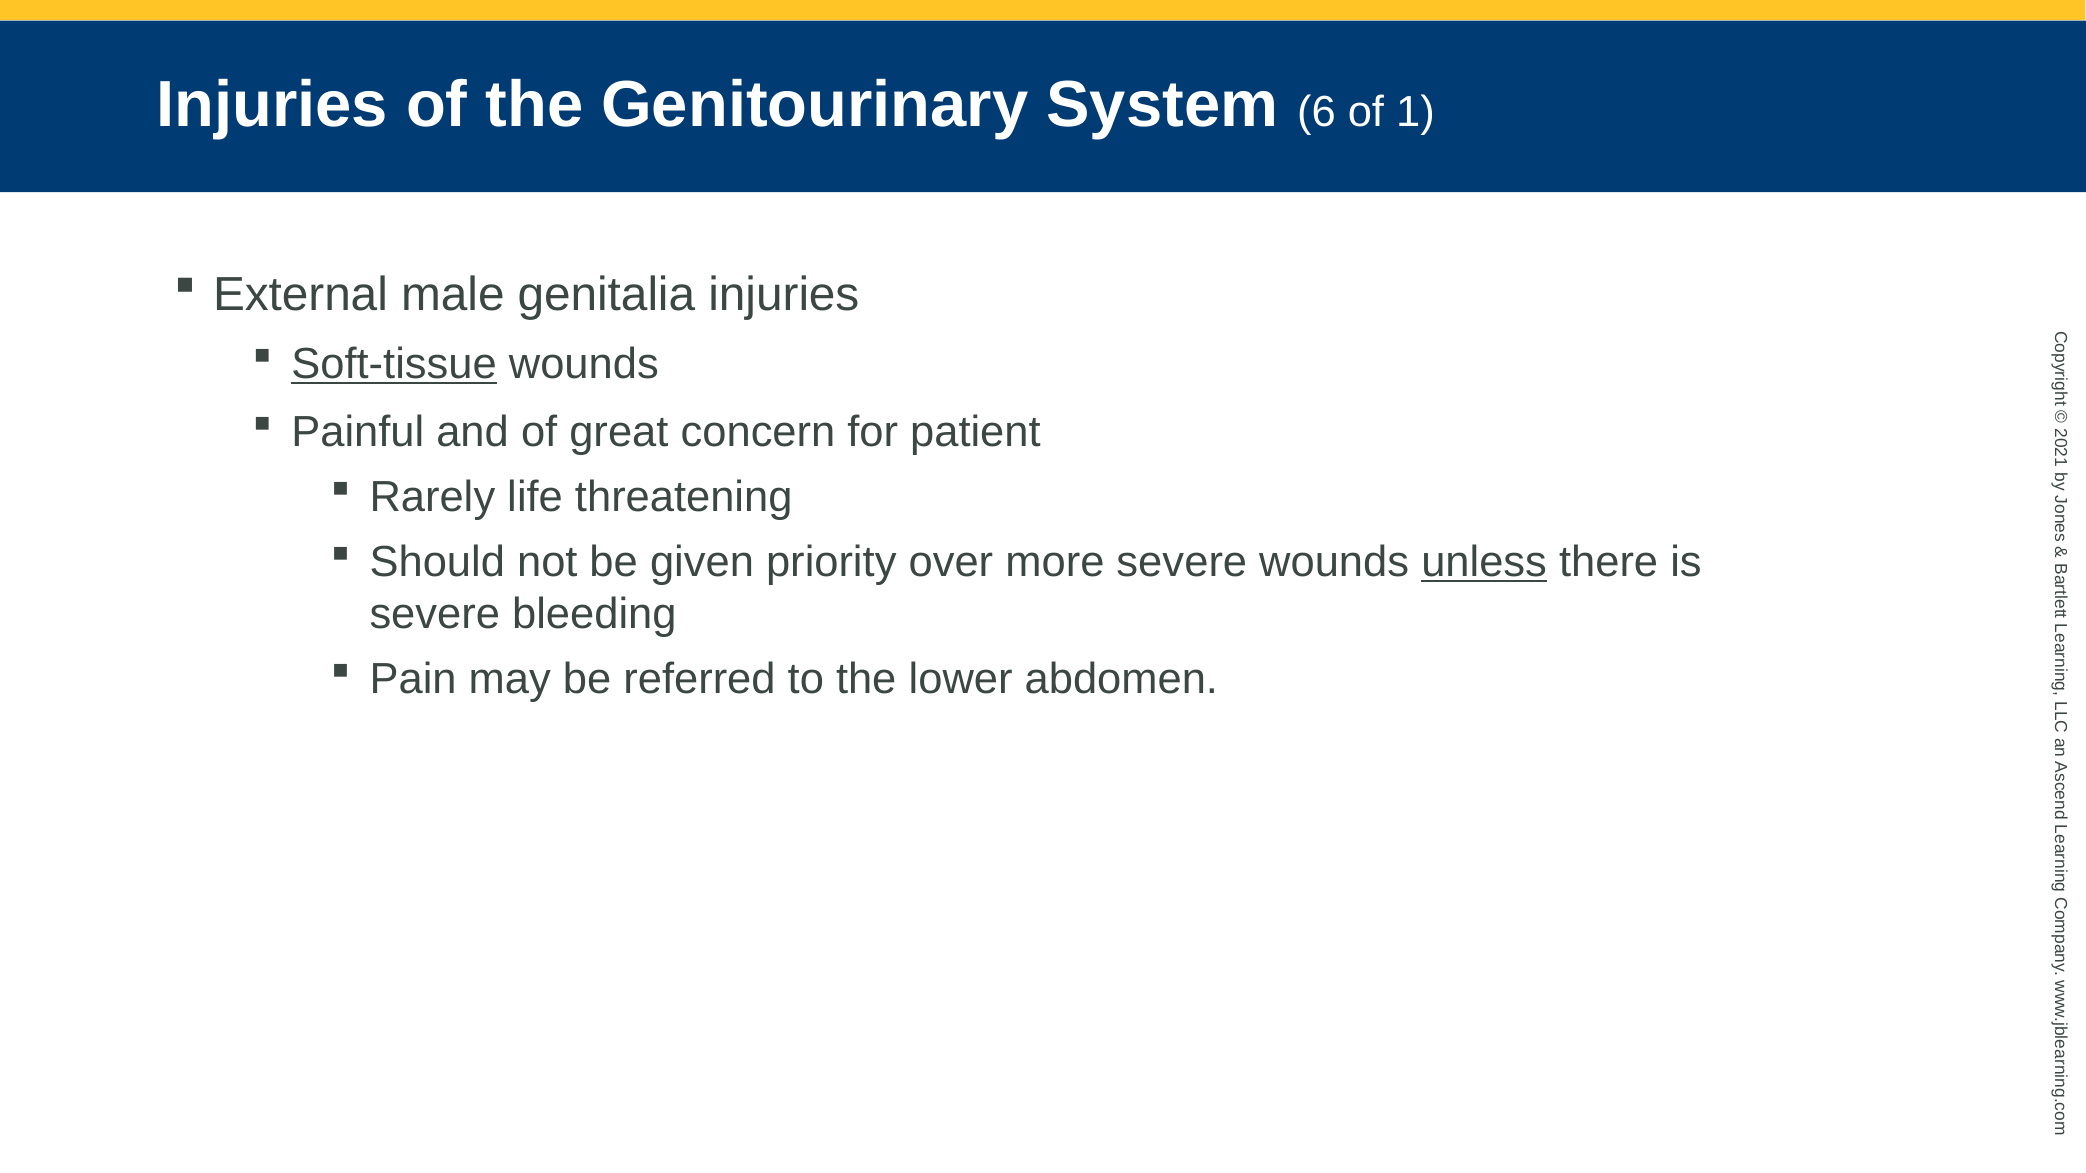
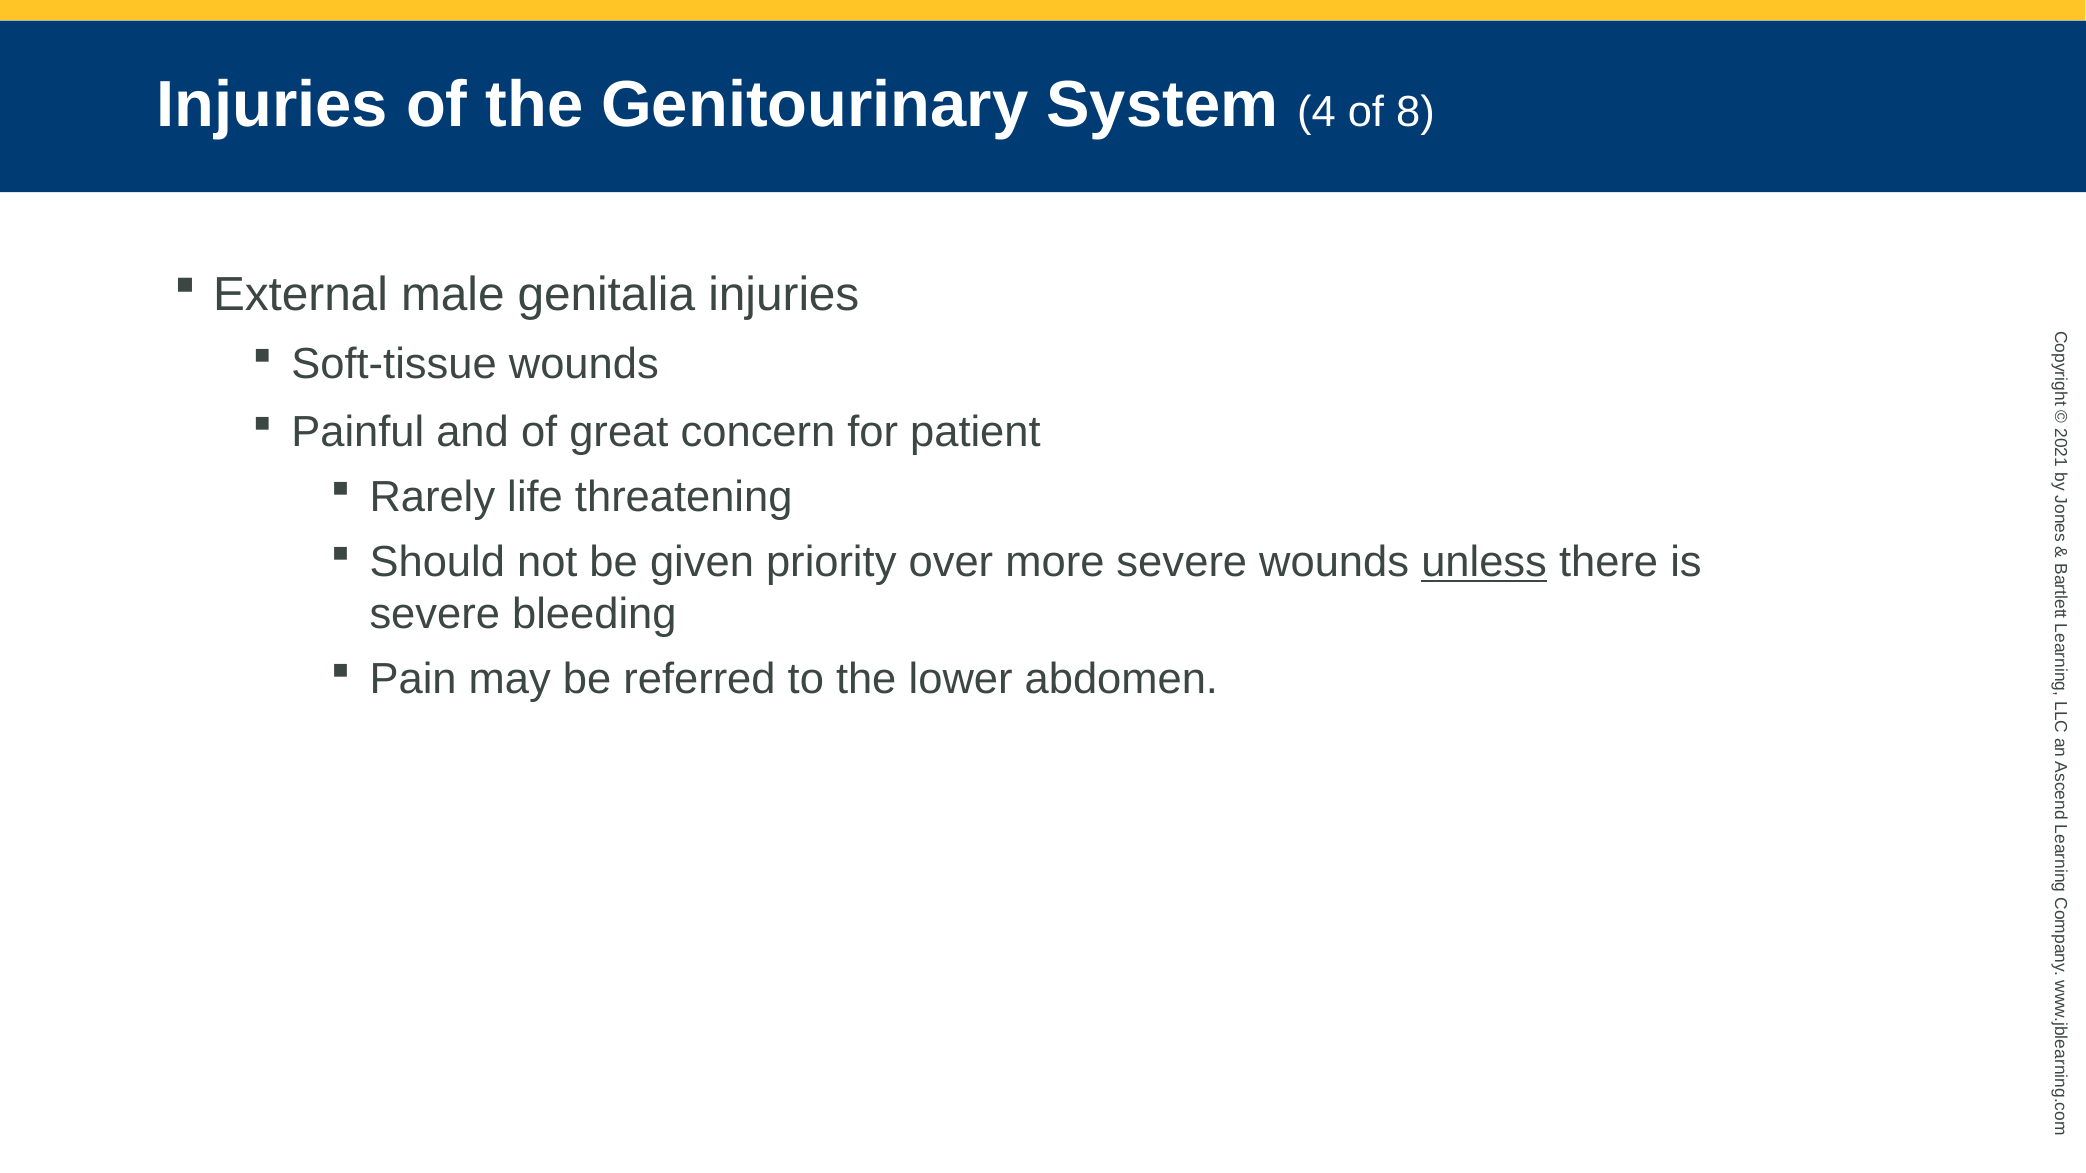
6: 6 -> 4 (1317, 112)
of 1: 1 -> 8 (1416, 112)
Soft-tissue underline: present -> none (394, 365)
